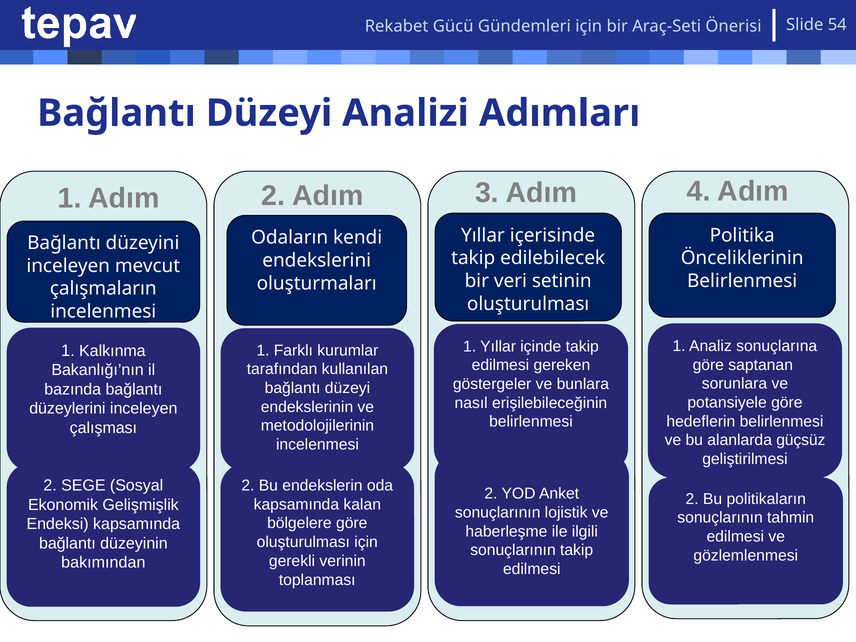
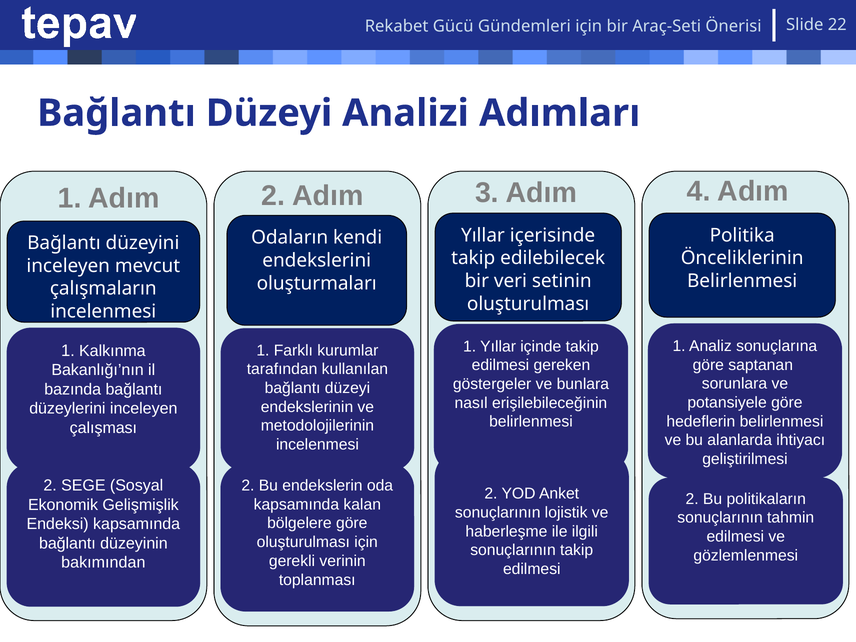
54: 54 -> 22 (837, 25)
güçsüz: güçsüz -> ihtiyacı (801, 440)
